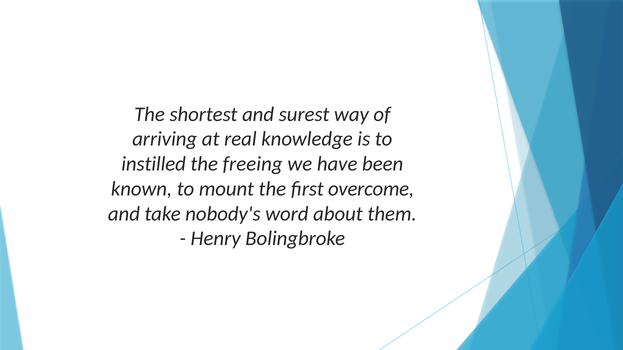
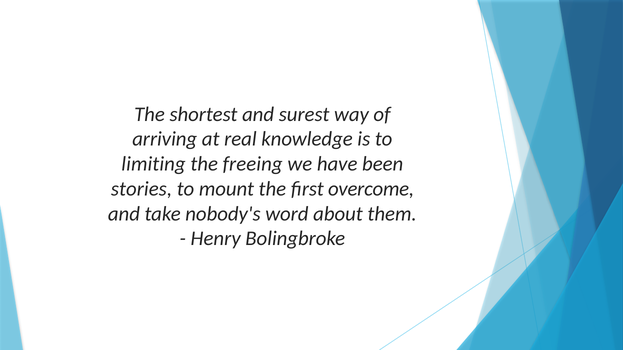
instilled: instilled -> limiting (153, 164)
known: known -> stories (141, 189)
